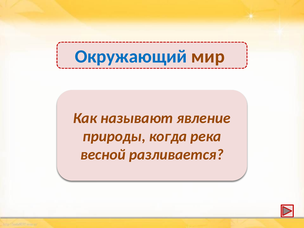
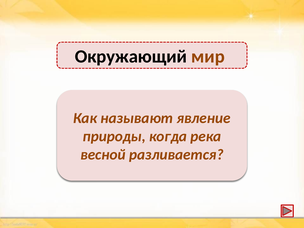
Окружающий colour: blue -> black (131, 57)
